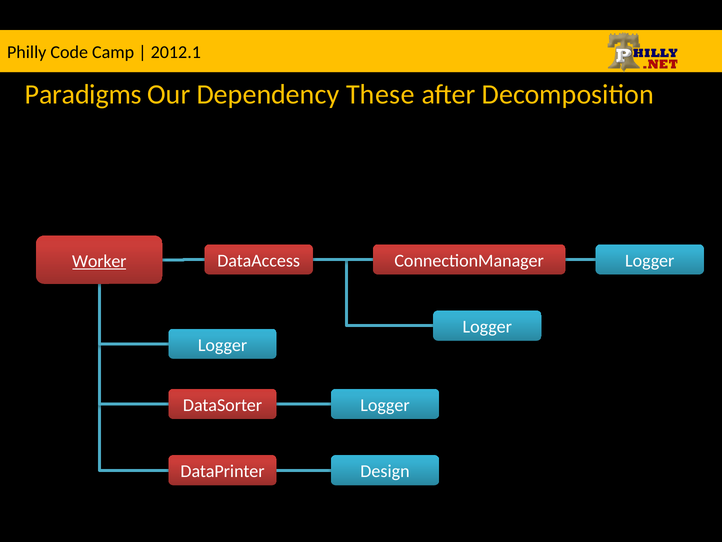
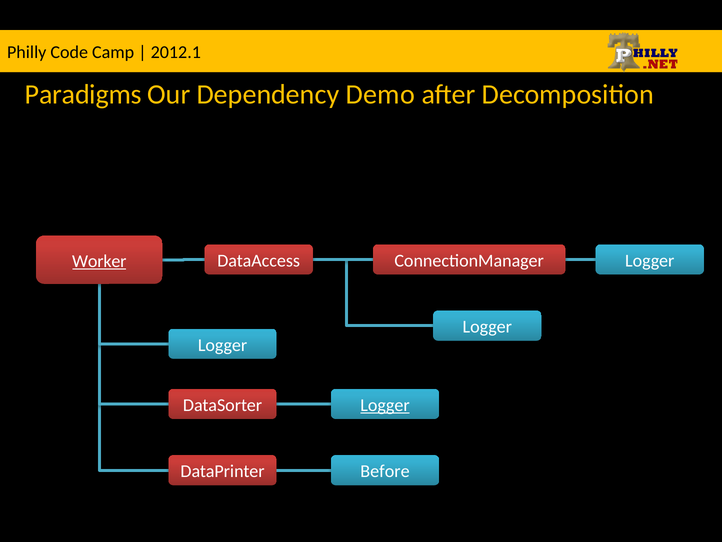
These: These -> Demo (380, 95)
Logger underline: none -> present (385, 405)
Design: Design -> Before (385, 471)
